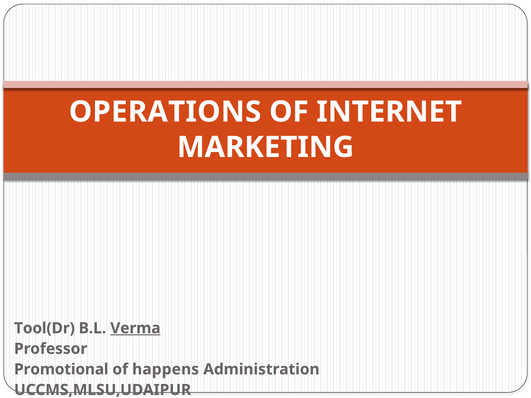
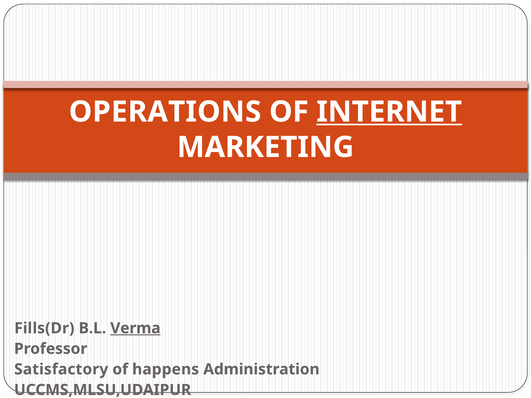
INTERNET underline: none -> present (389, 112)
Tool(Dr: Tool(Dr -> Fills(Dr (44, 328)
Promotional: Promotional -> Satisfactory (61, 370)
